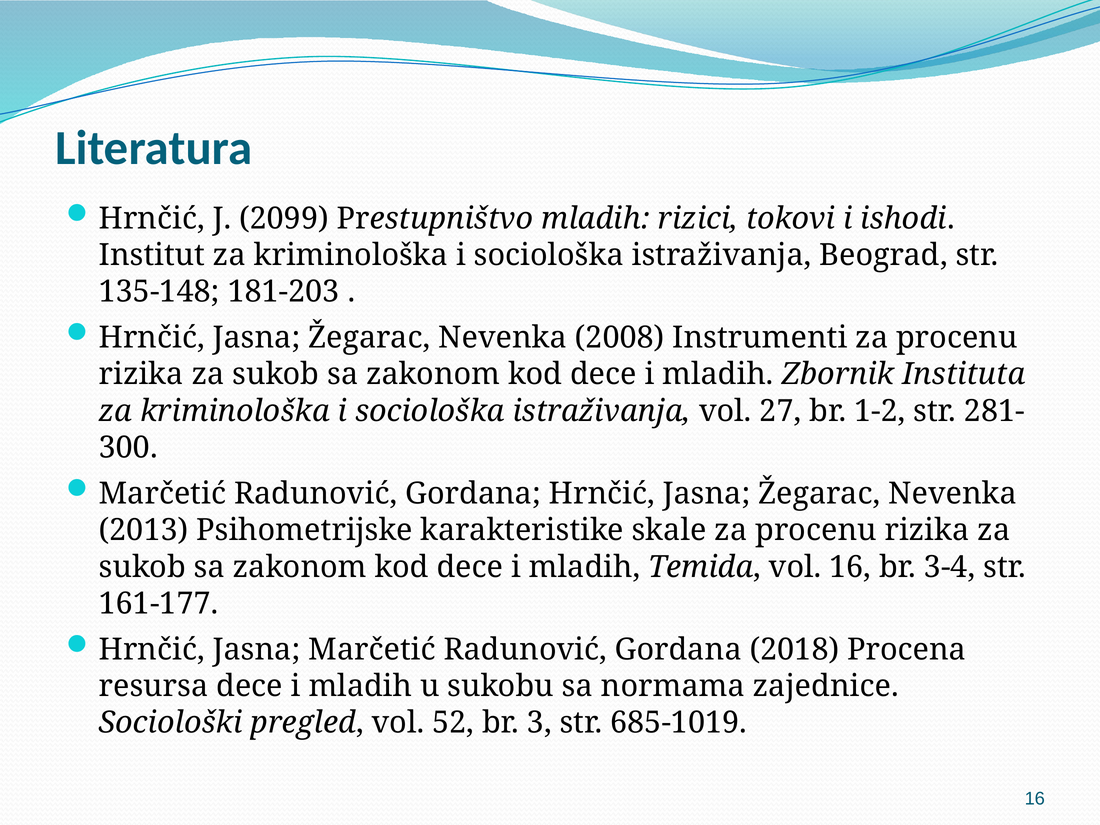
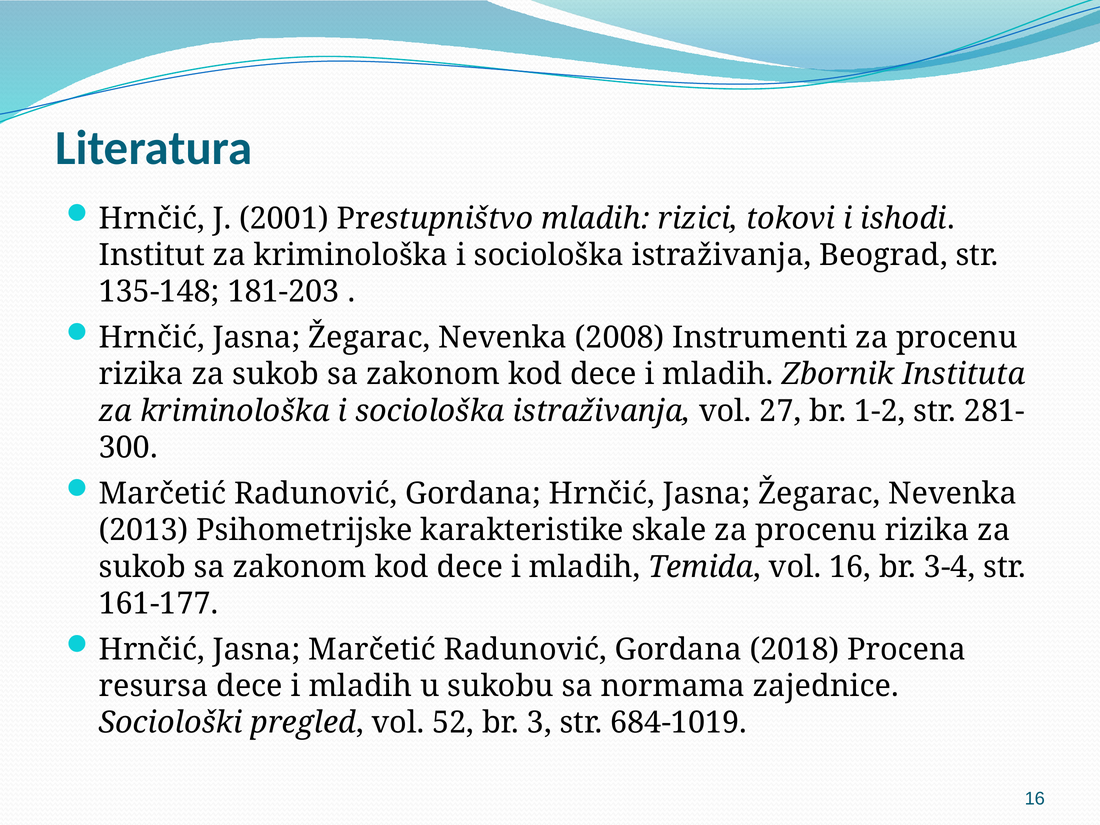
2099: 2099 -> 2001 (284, 218)
685-1019: 685-1019 -> 684-1019 (679, 723)
